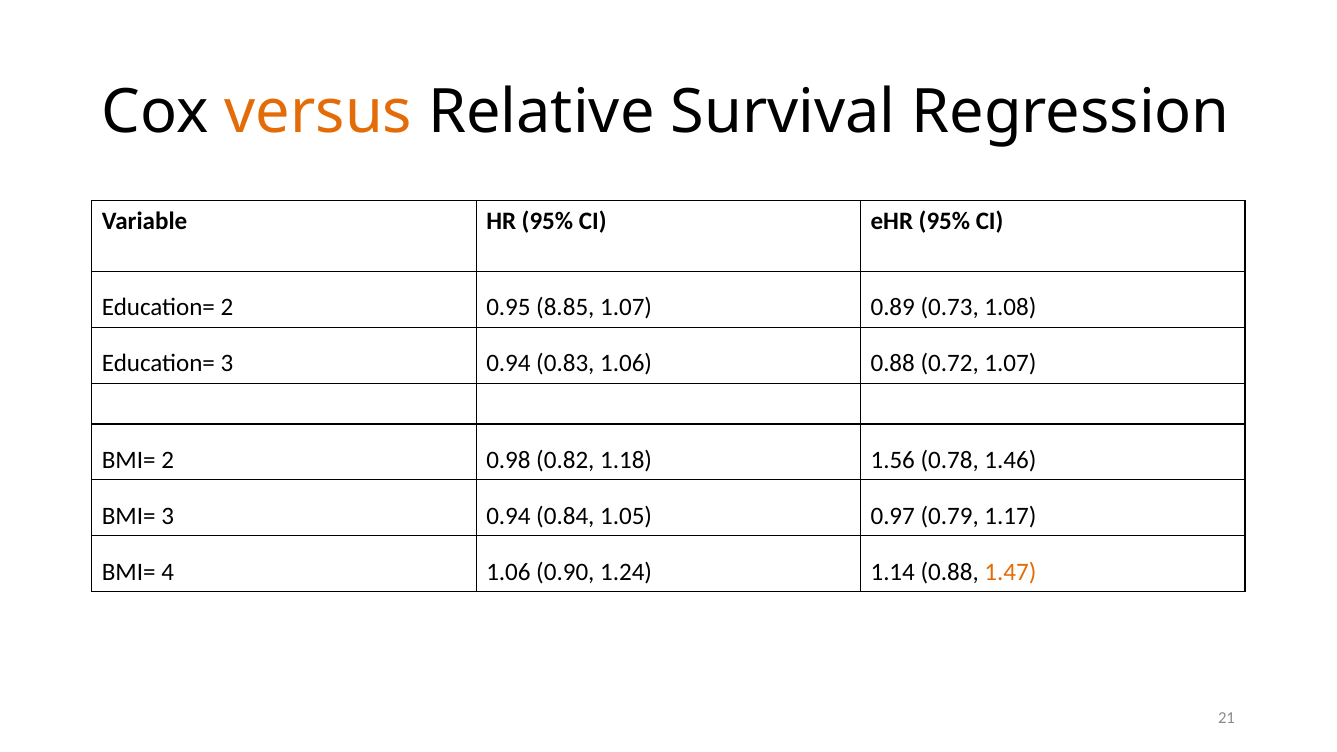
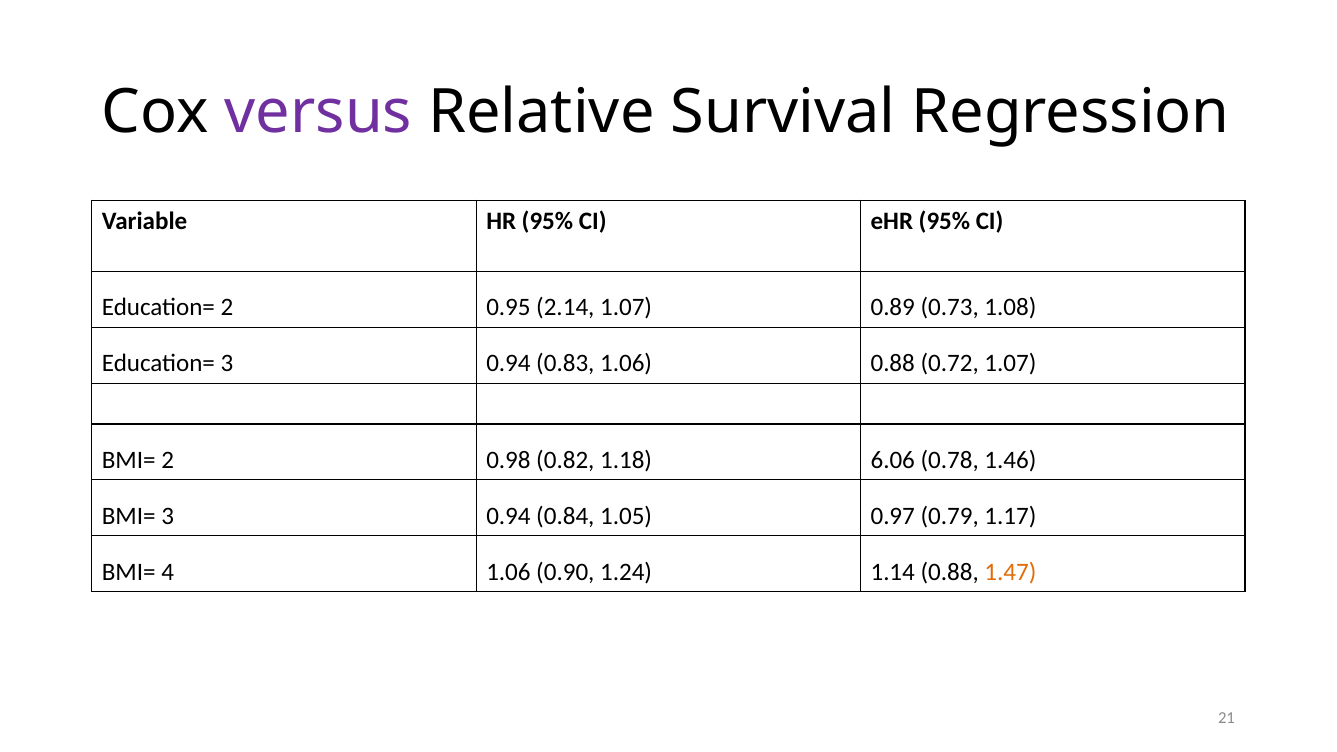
versus colour: orange -> purple (319, 112)
8.85: 8.85 -> 2.14 (565, 307)
1.56: 1.56 -> 6.06 (893, 460)
